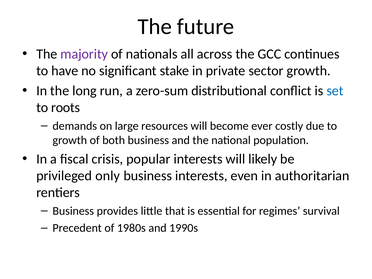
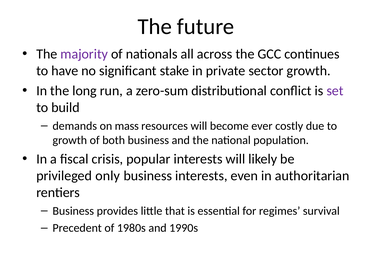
set colour: blue -> purple (335, 91)
roots: roots -> build (66, 108)
large: large -> mass (127, 126)
